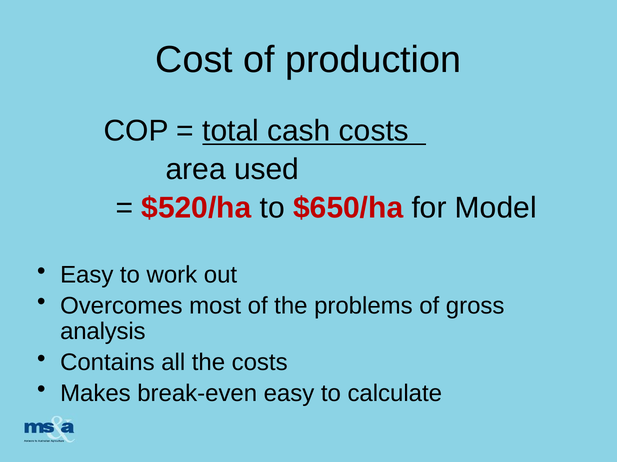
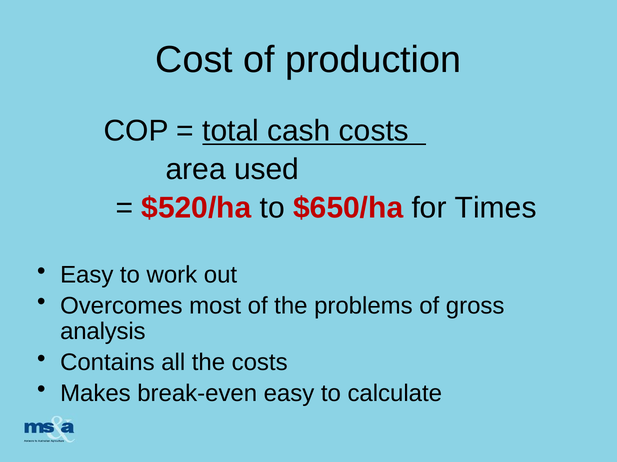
Model: Model -> Times (496, 208)
